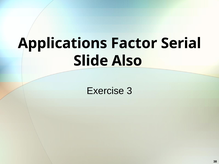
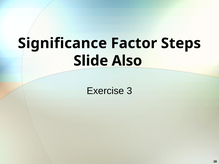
Applications: Applications -> Significance (62, 43)
Serial: Serial -> Steps (181, 43)
